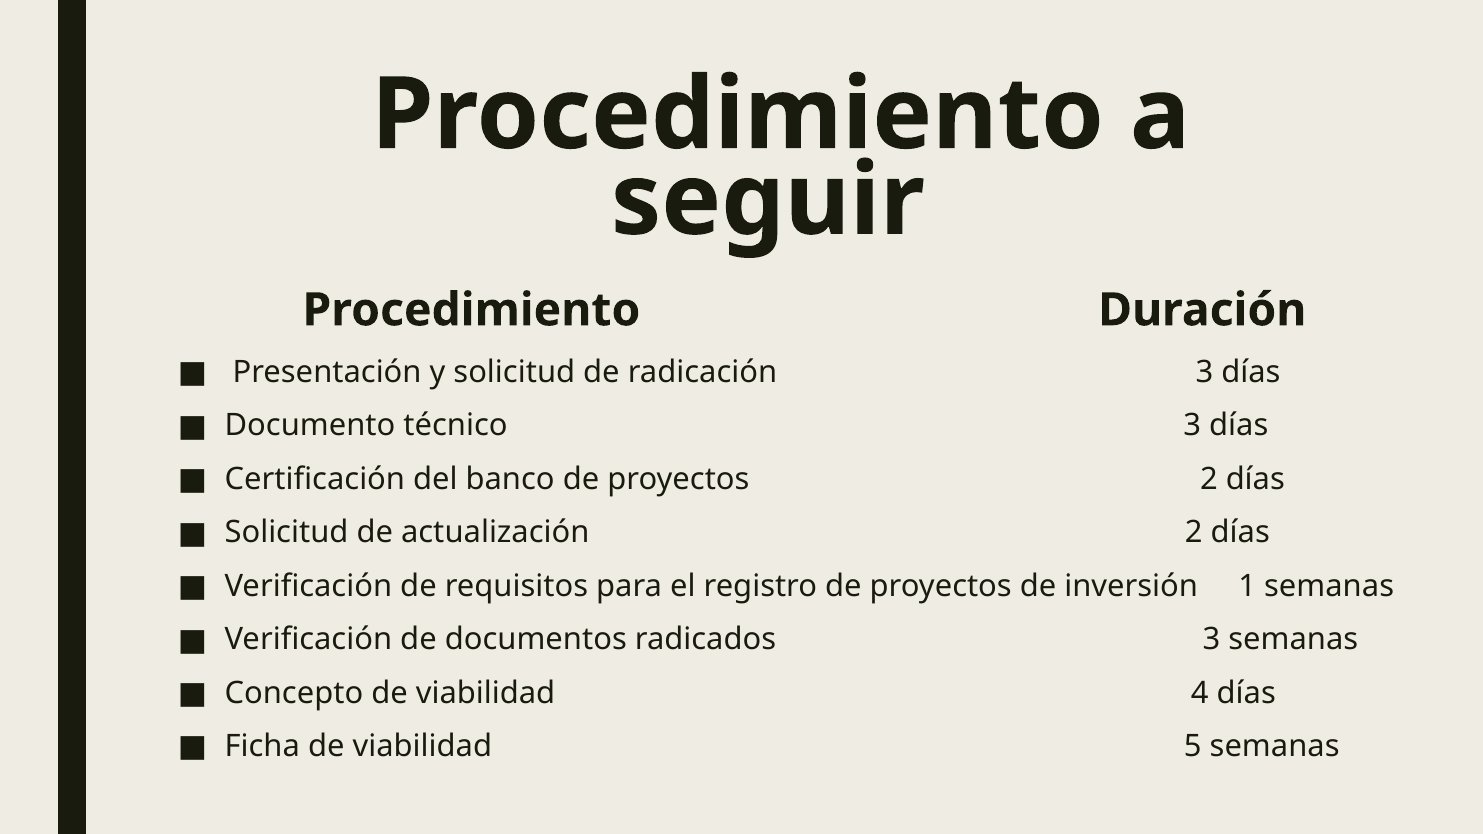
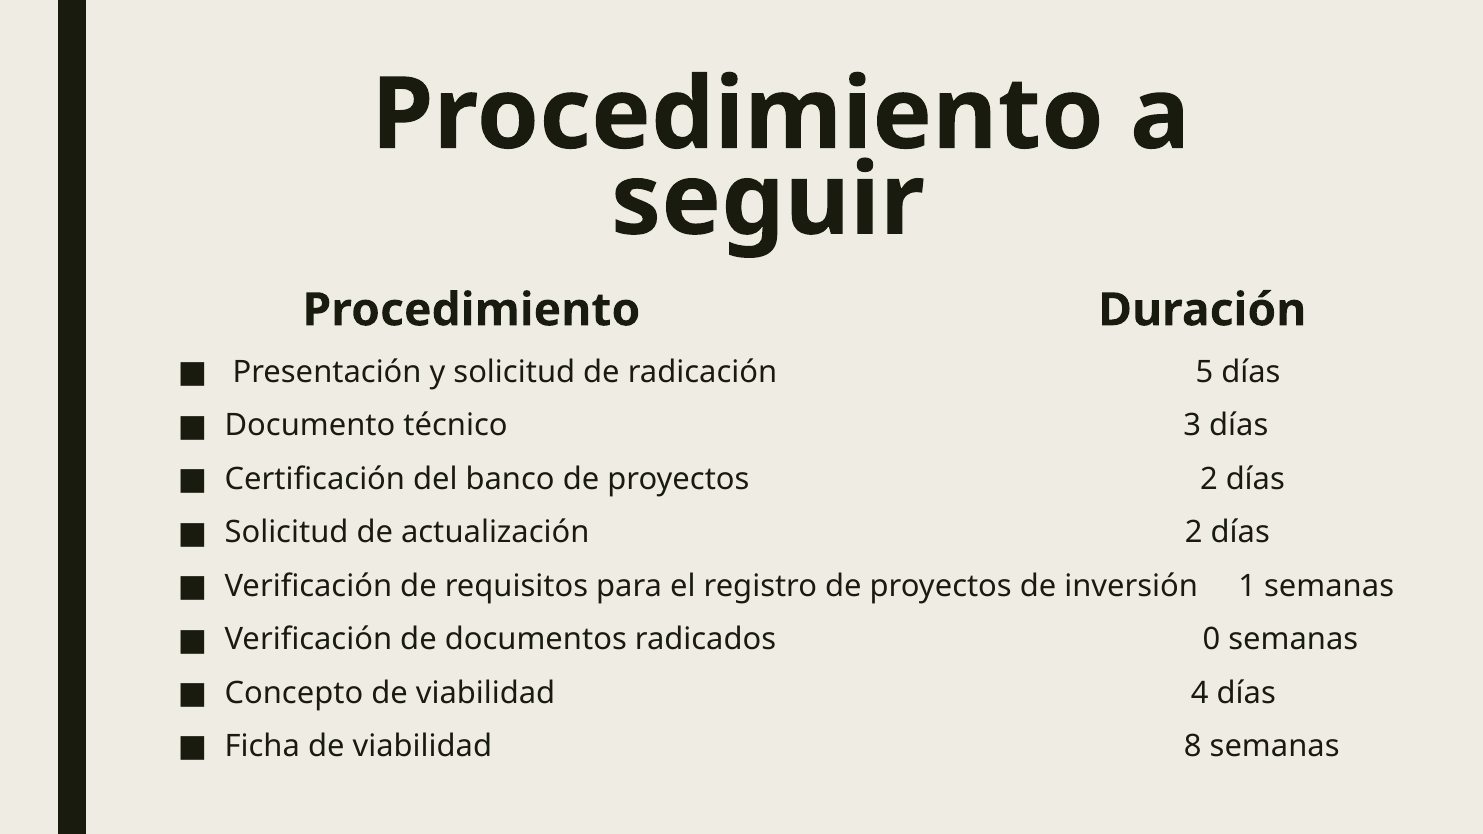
radicación 3: 3 -> 5 (1204, 372)
radicados 3: 3 -> 0 (1211, 640)
5: 5 -> 8 (1193, 746)
